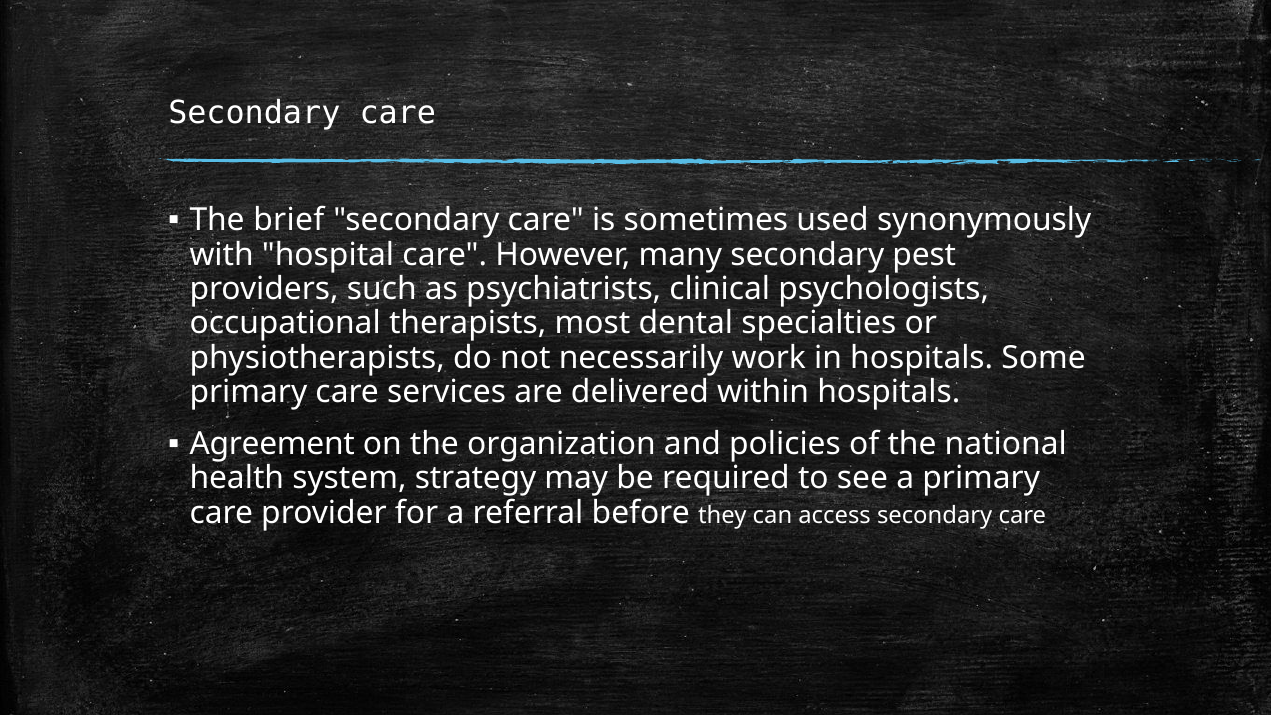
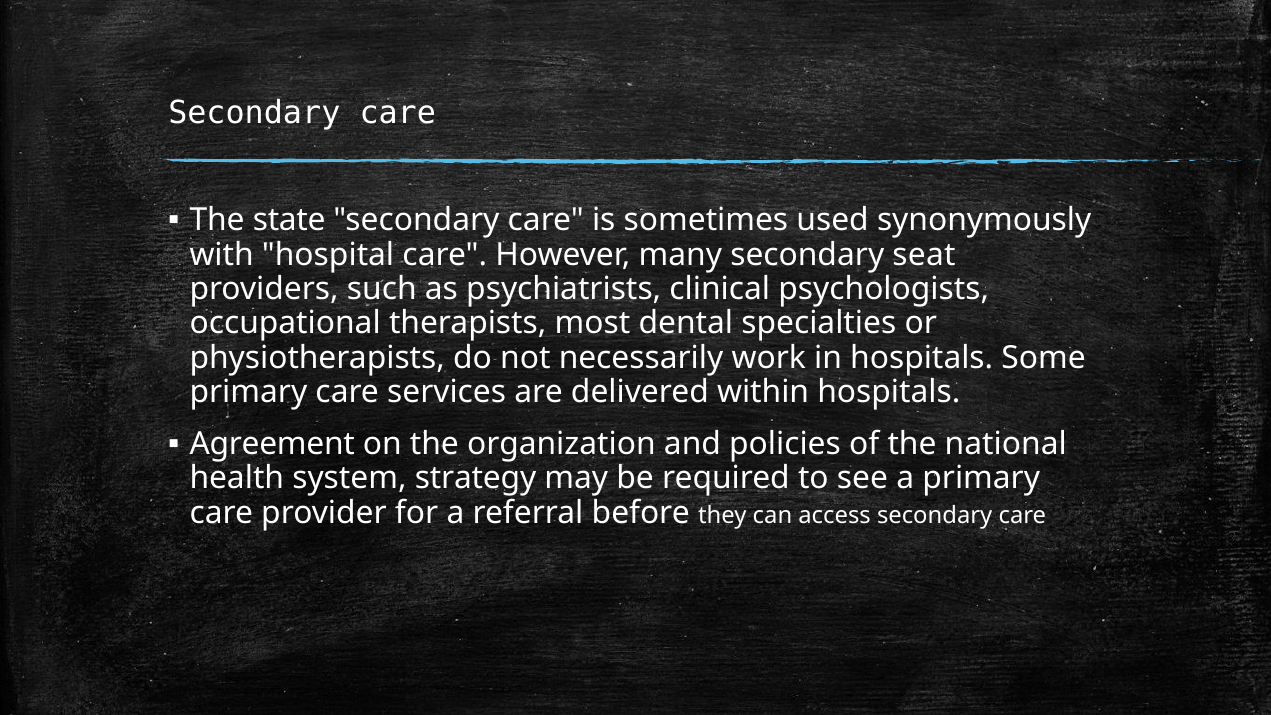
brief: brief -> state (289, 220)
pest: pest -> seat (924, 255)
